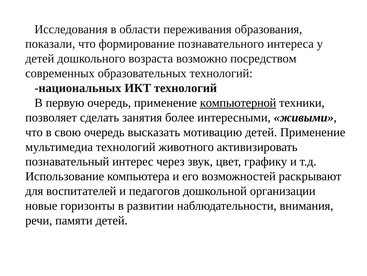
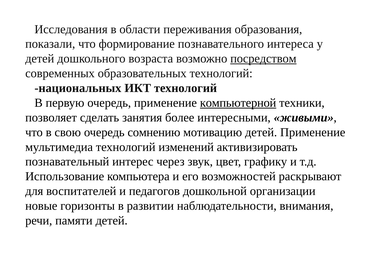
посредством underline: none -> present (263, 58)
высказать: высказать -> сомнению (154, 132)
животного: животного -> изменений (186, 147)
